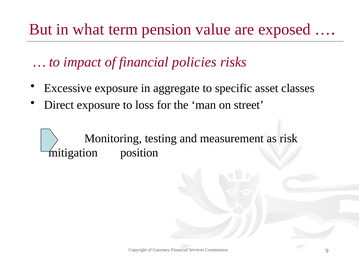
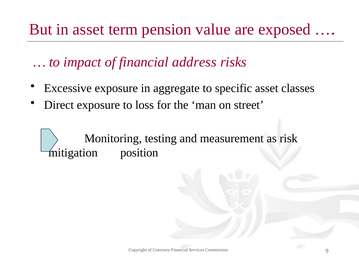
in what: what -> asset (88, 29)
policies: policies -> address (194, 62)
